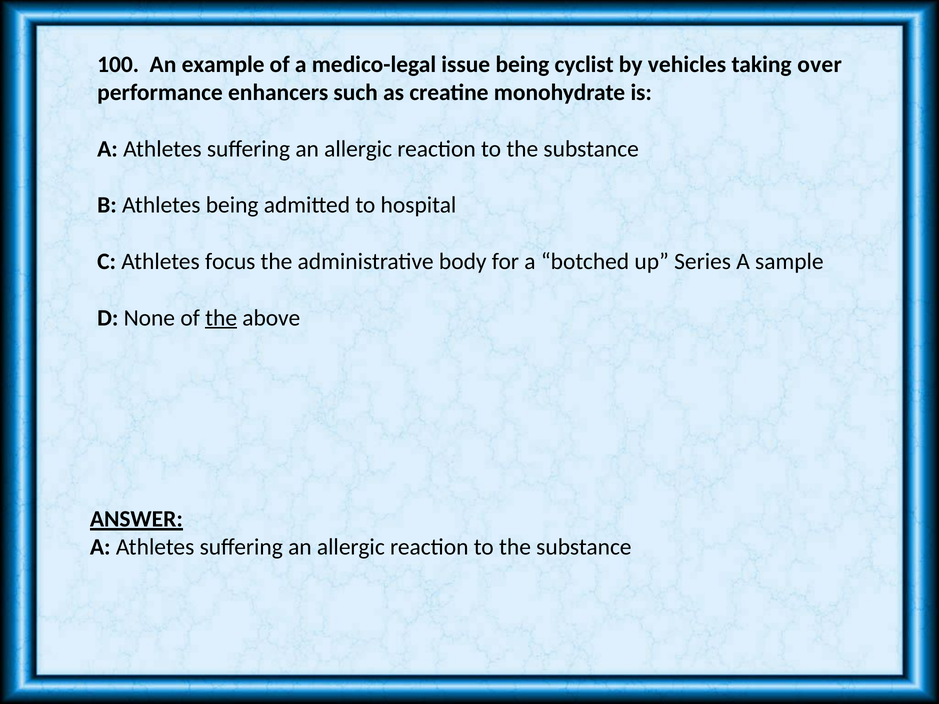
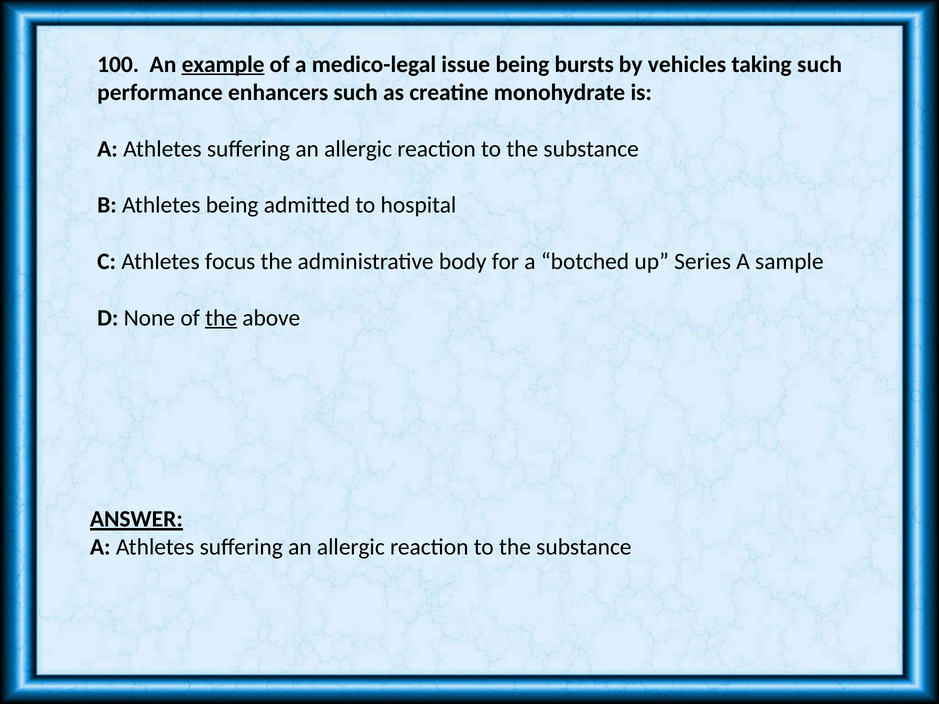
example underline: none -> present (223, 64)
cyclist: cyclist -> bursts (584, 64)
taking over: over -> such (820, 64)
